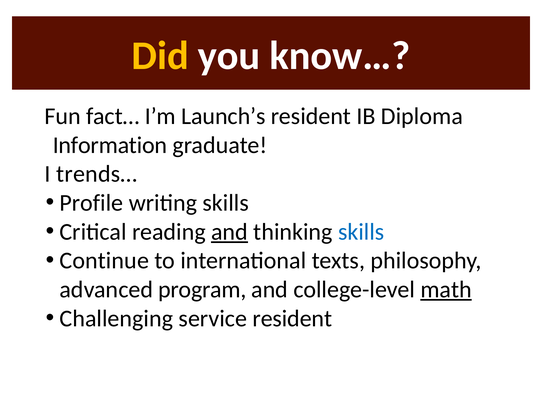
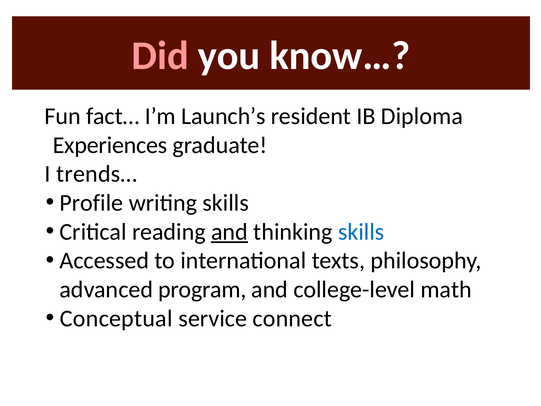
Did colour: yellow -> pink (160, 56)
Information: Information -> Experiences (110, 145)
Continue: Continue -> Accessed (104, 260)
math underline: present -> none (446, 289)
Challenging: Challenging -> Conceptual (116, 318)
service resident: resident -> connect (292, 318)
